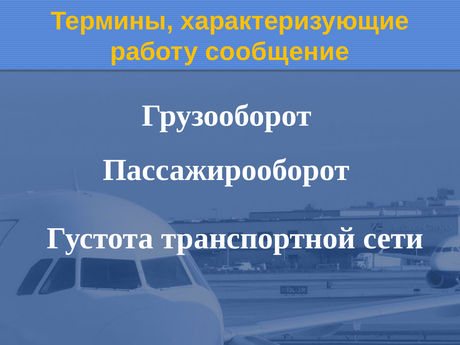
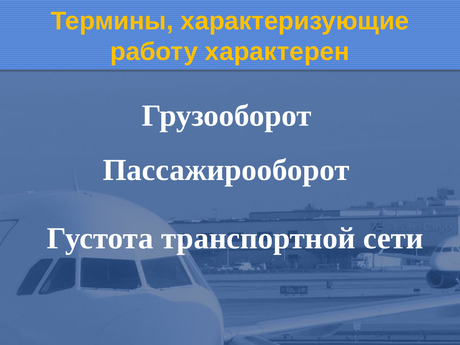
сообщение: сообщение -> характерен (277, 52)
